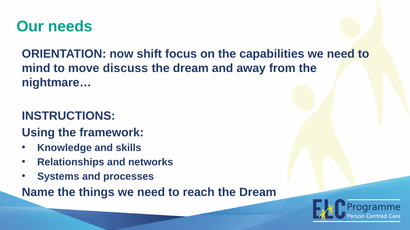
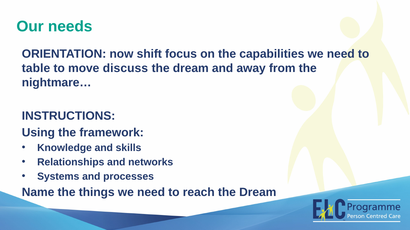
mind: mind -> table (36, 68)
